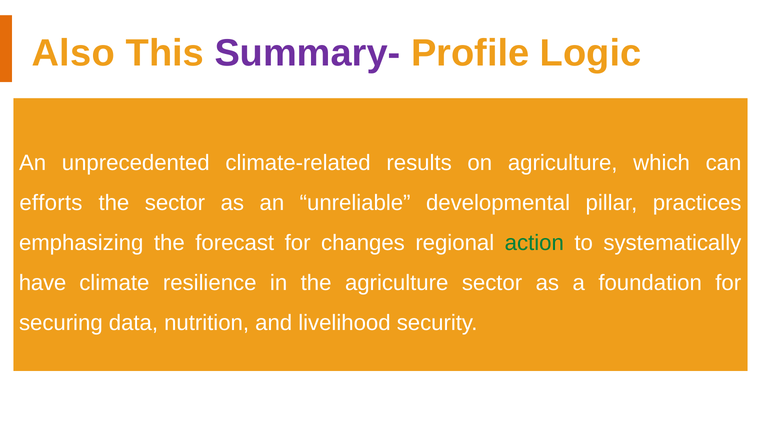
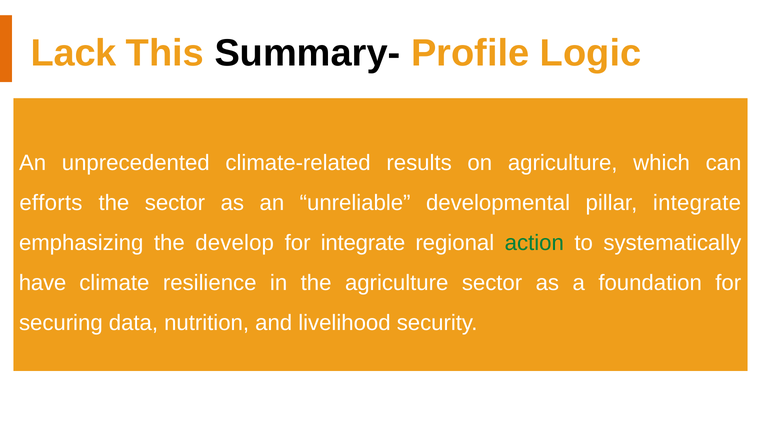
Also: Also -> Lack (74, 53)
Summary- colour: purple -> black (308, 53)
pillar practices: practices -> integrate (697, 203)
forecast: forecast -> develop (235, 243)
for changes: changes -> integrate (363, 243)
